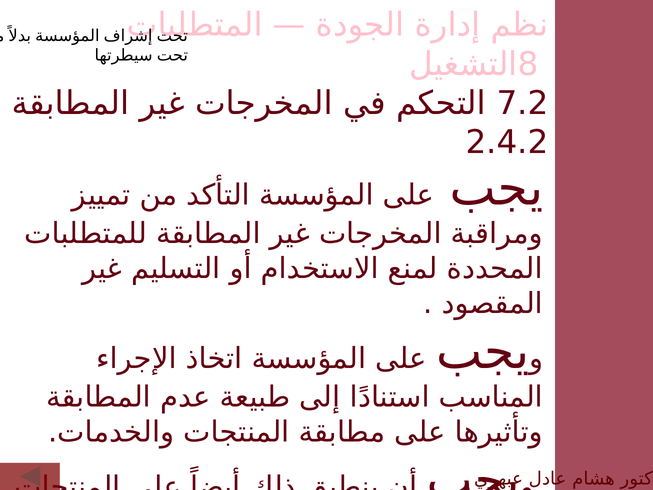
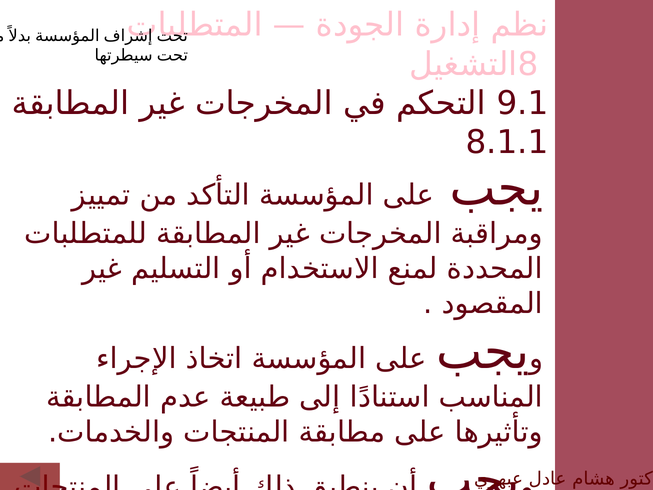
7.2: 7.2 -> 9.1 (523, 103)
2.4.2: 2.4.2 -> 8.1.1 (507, 143)
